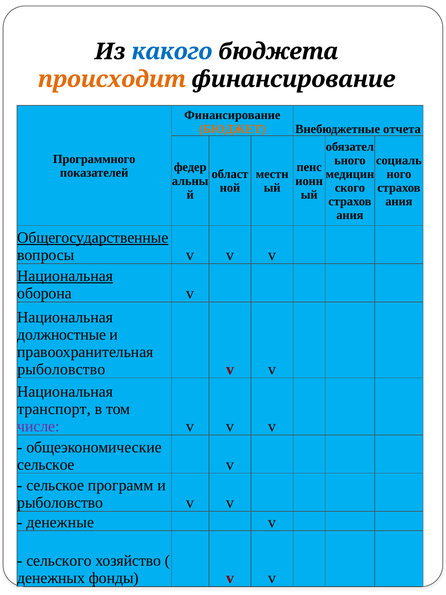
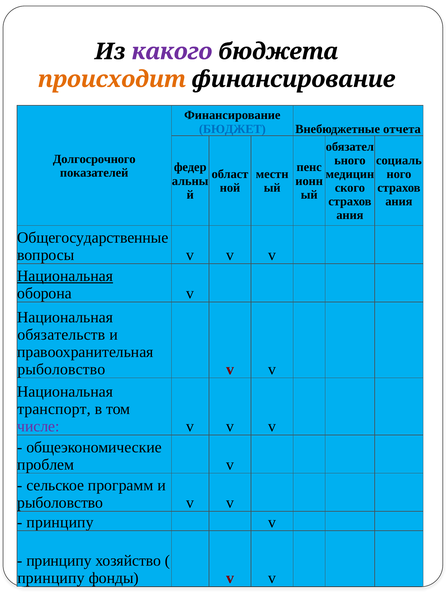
какого colour: blue -> purple (172, 52)
БЮДЖЕТ colour: orange -> blue (232, 129)
Программного: Программного -> Долгосрочного (94, 159)
Общегосударственные underline: present -> none (93, 238)
должностные: должностные -> обязательств (61, 334)
сельское: сельское -> проблем (46, 464)
денежные: денежные -> принципу (60, 522)
сельского: сельского -> принципу (59, 560)
денежных: денежных -> принципу (51, 578)
